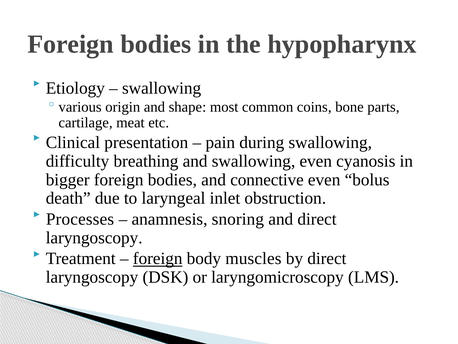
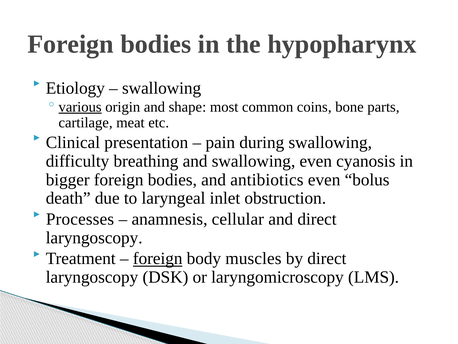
various underline: none -> present (80, 107)
connective: connective -> antibiotics (267, 179)
snoring: snoring -> cellular (238, 219)
